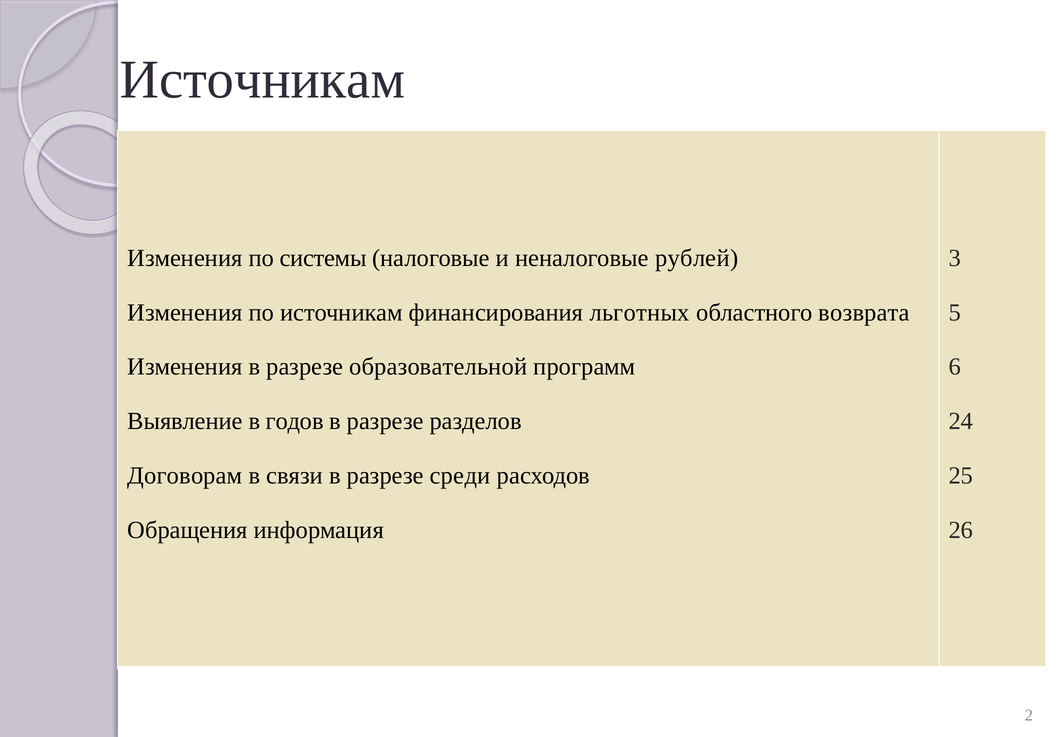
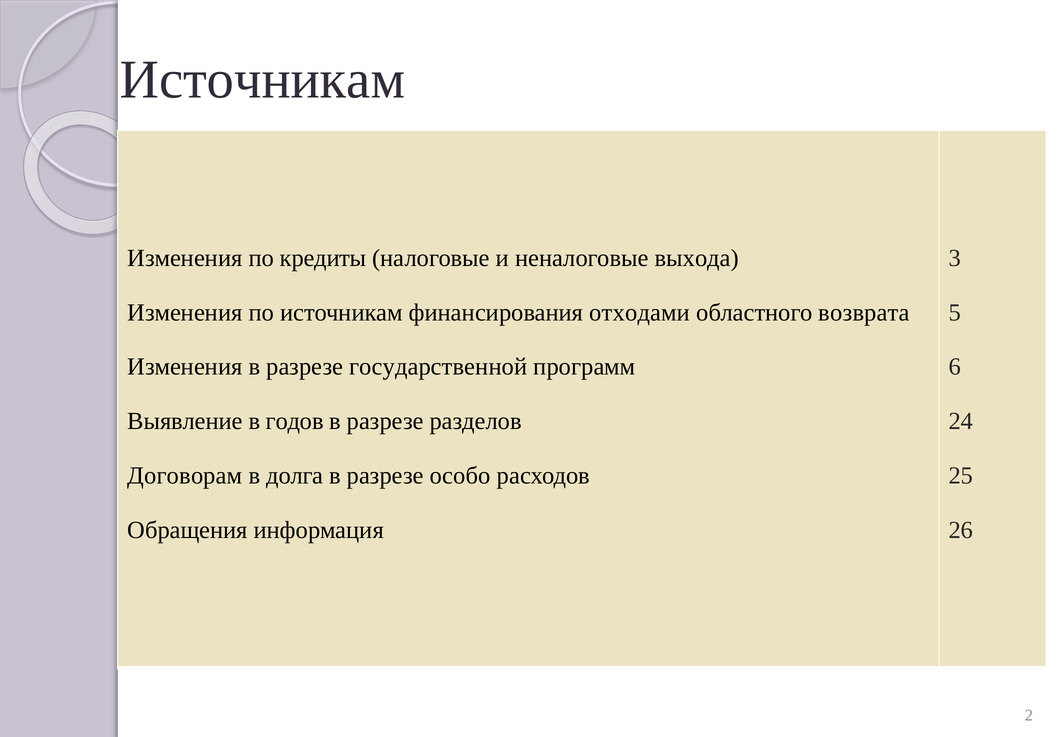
системы: системы -> кредиты (323, 258)
рублей: рублей -> выхода (697, 258)
льготных: льготных -> отходами (640, 312)
образовательной: образовательной -> государственной (438, 367)
связи: связи -> долга (295, 475)
среди: среди -> особо (460, 475)
